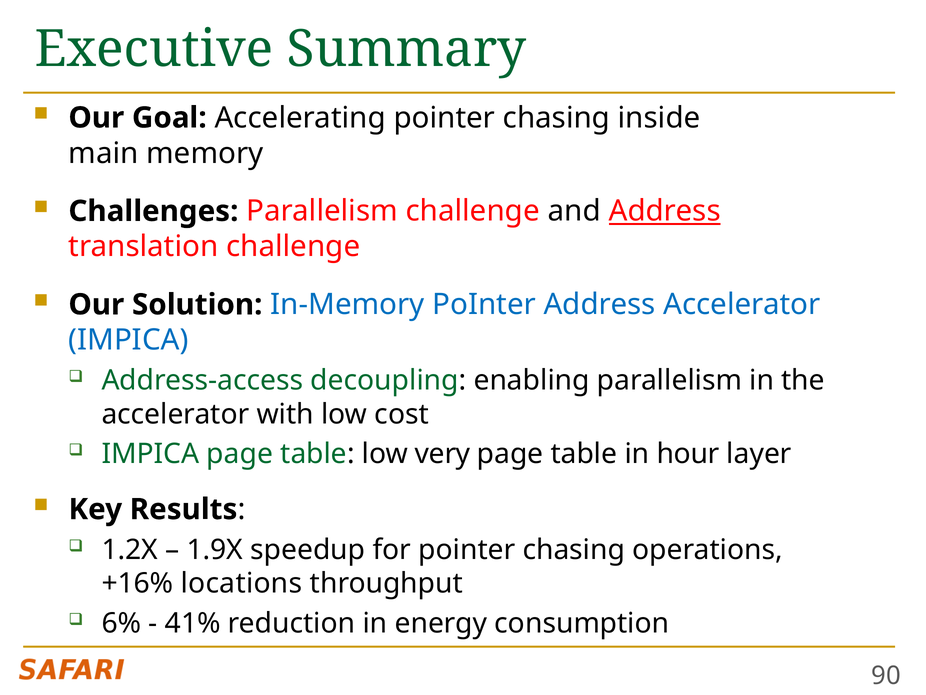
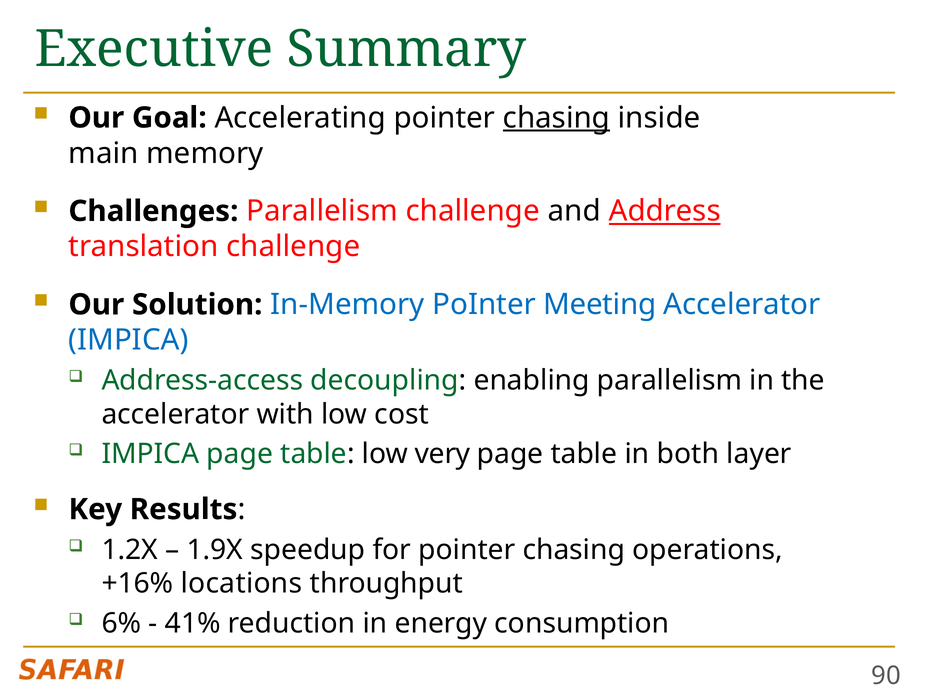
chasing underline: none -> present (557, 118)
PoInter Address: Address -> Meeting (600, 304)
hour: hour -> both (688, 454)
